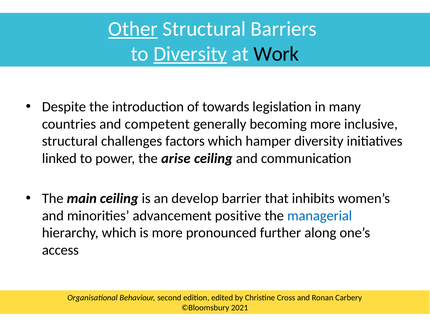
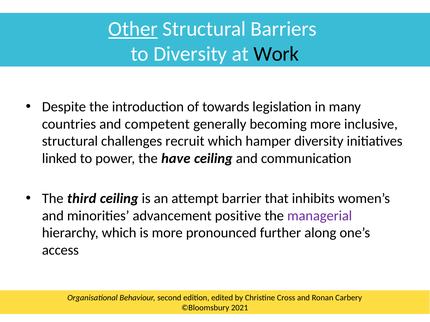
Diversity underline: present -> none (190, 54)
factors: factors -> recruit (185, 141)
arise: arise -> have (176, 159)
main: main -> third (82, 199)
develop: develop -> attempt (195, 199)
managerial colour: blue -> purple (320, 216)
